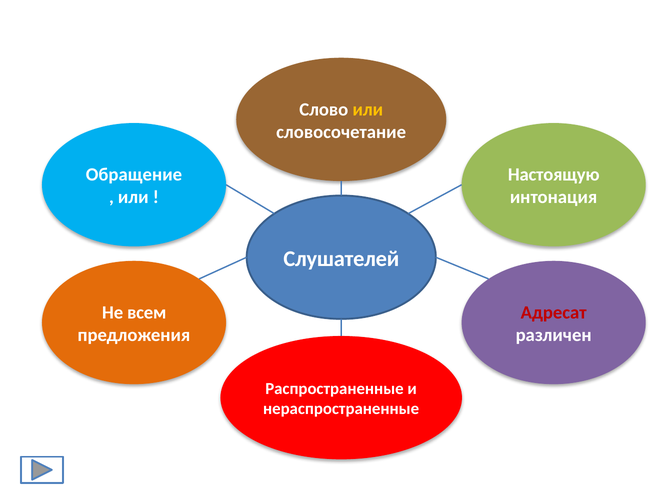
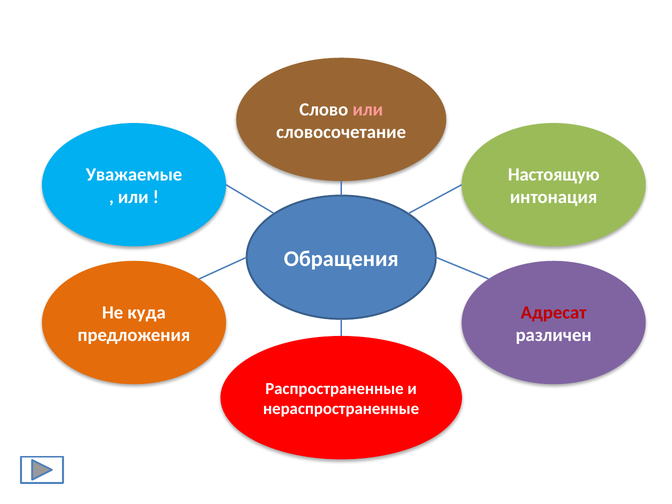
или colour: yellow -> pink (368, 109)
Обращение: Обращение -> Уважаемые (134, 175)
Слушателей: Слушателей -> Обращения (341, 259)
всем: всем -> куда (147, 313)
